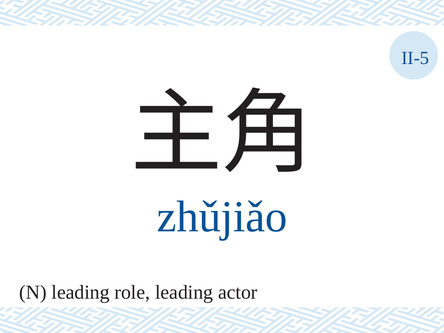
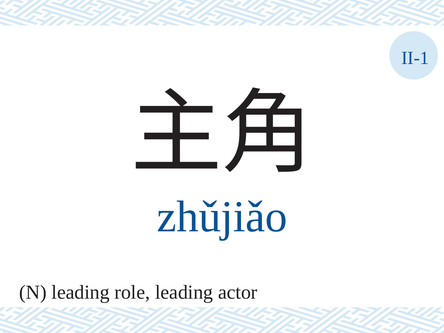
II-5: II-5 -> II-1 (415, 58)
